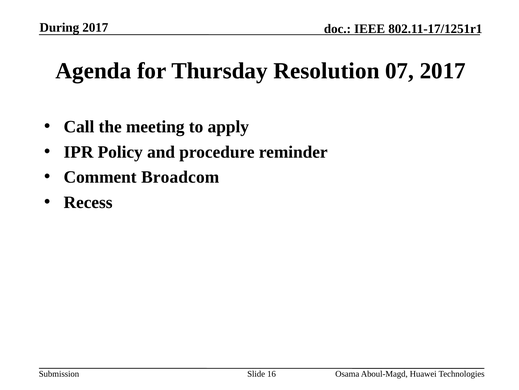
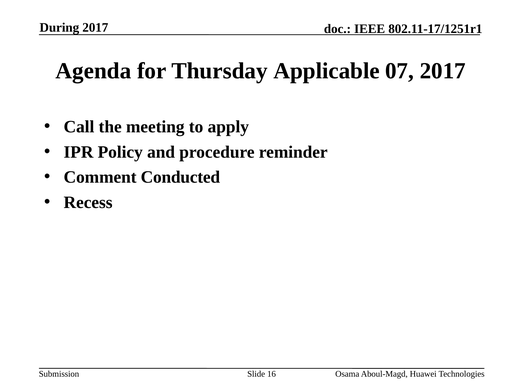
Resolution: Resolution -> Applicable (327, 71)
Broadcom: Broadcom -> Conducted (180, 177)
